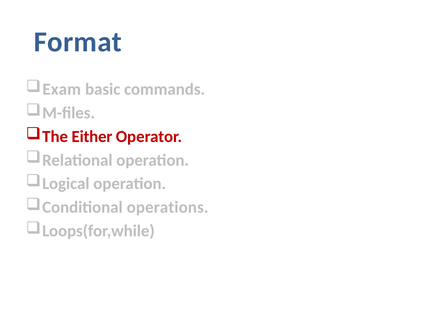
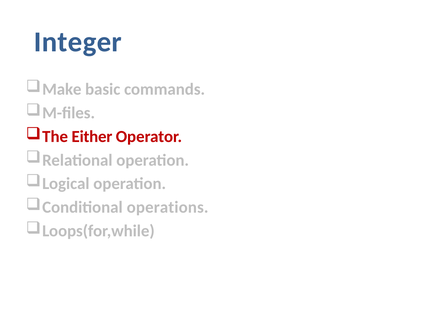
Format: Format -> Integer (78, 42)
Exam: Exam -> Make (62, 89)
